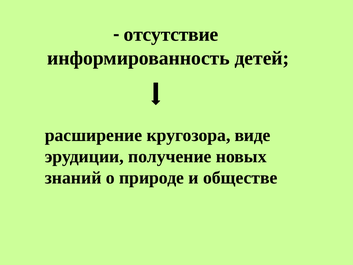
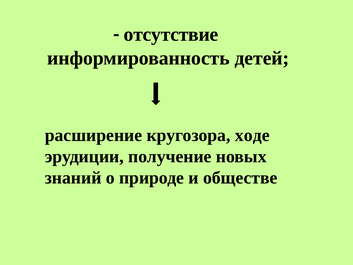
виде: виде -> ходе (252, 135)
